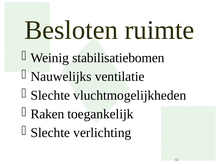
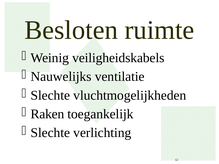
stabilisatiebomen: stabilisatiebomen -> veiligheidskabels (118, 58)
